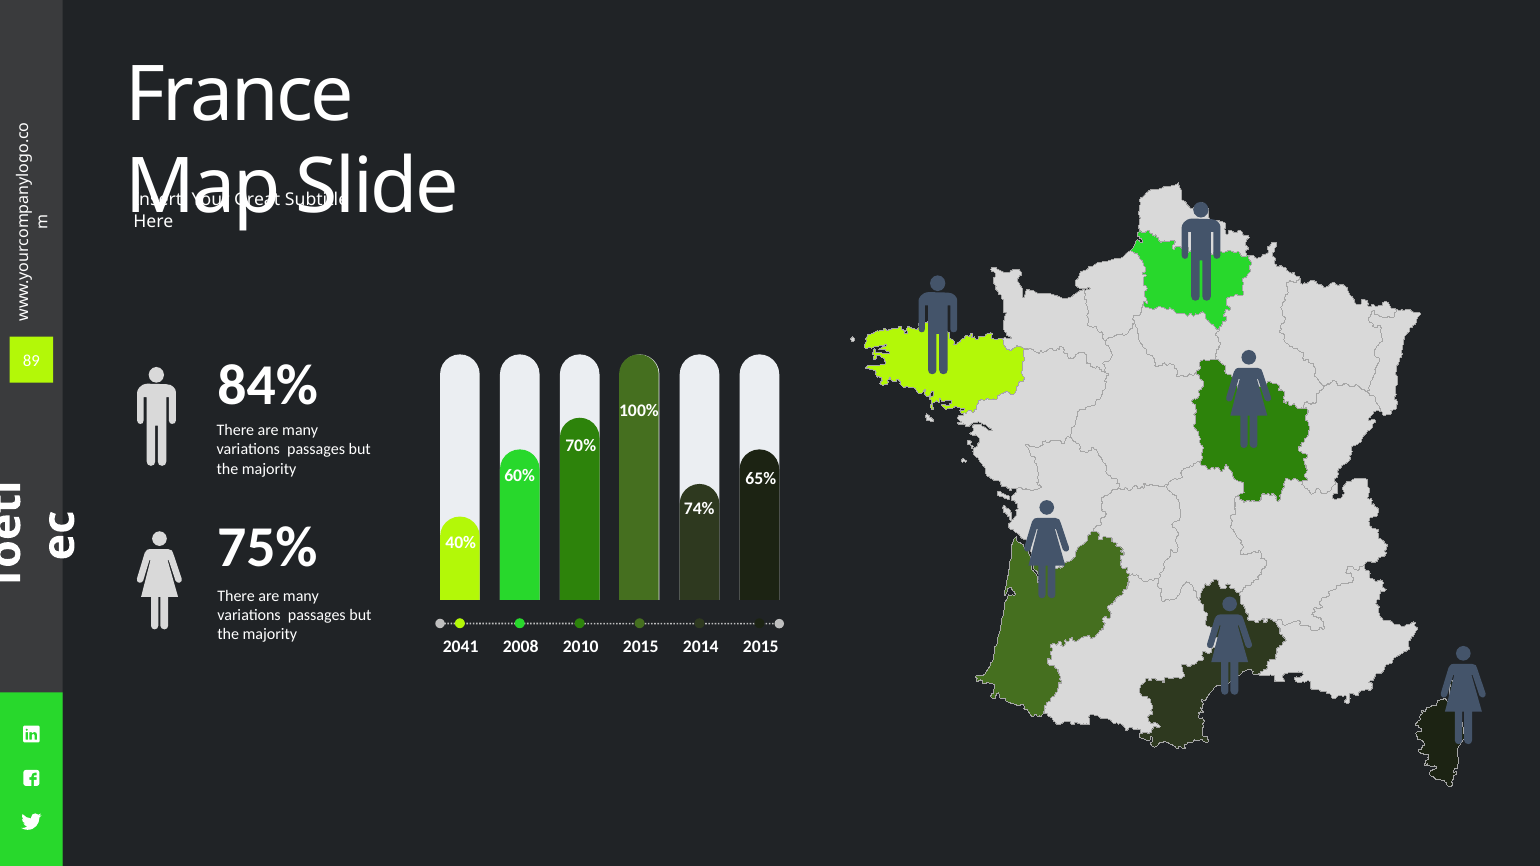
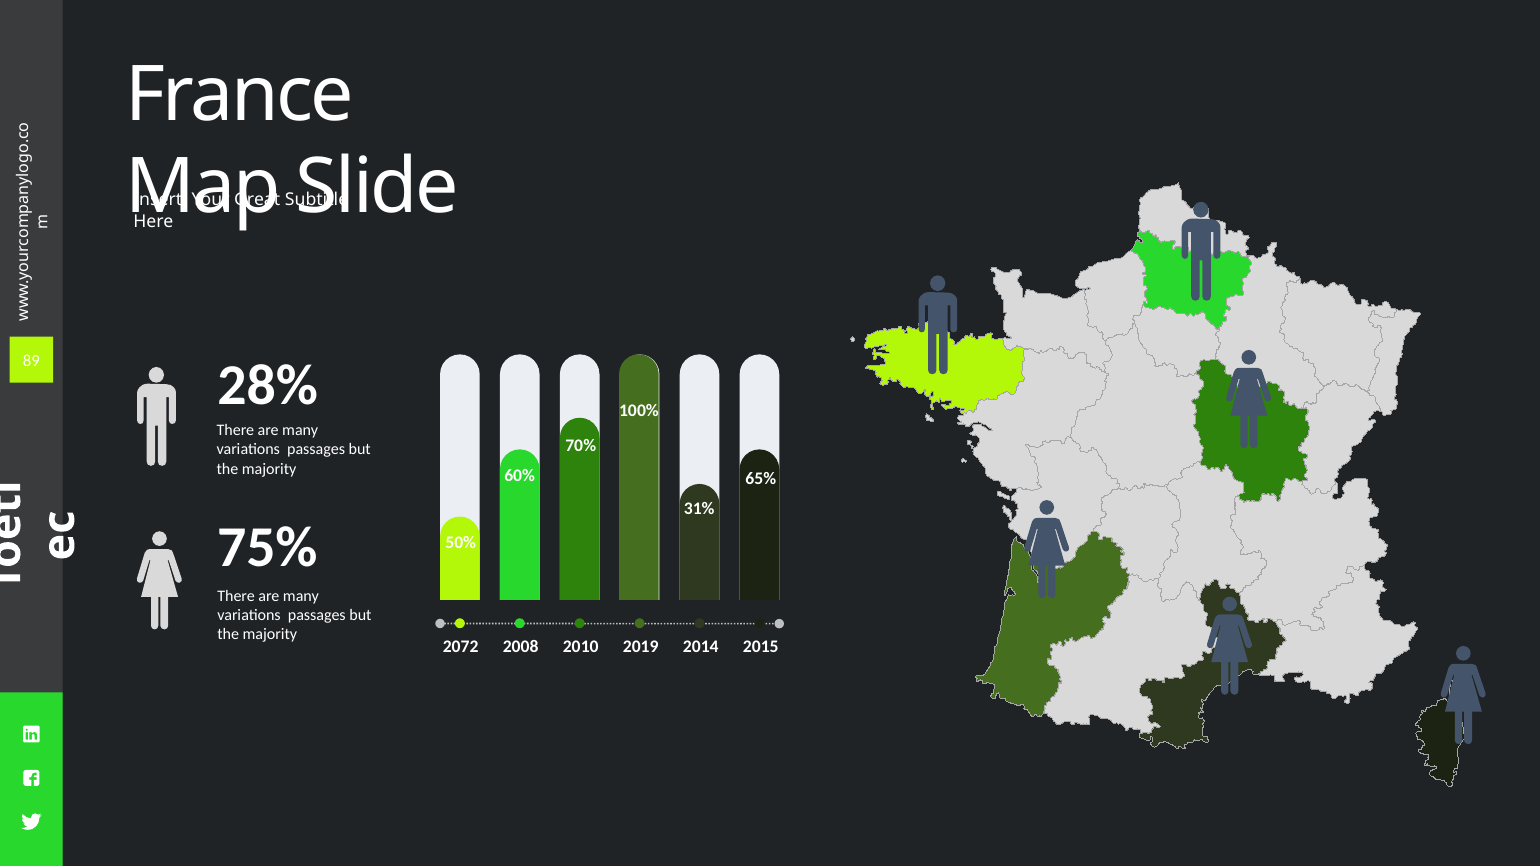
84%: 84% -> 28% (268, 386)
74%: 74% -> 31% (699, 509)
40%: 40% -> 50% (461, 543)
2041: 2041 -> 2072 (461, 647)
2010 2015: 2015 -> 2019 (641, 647)
